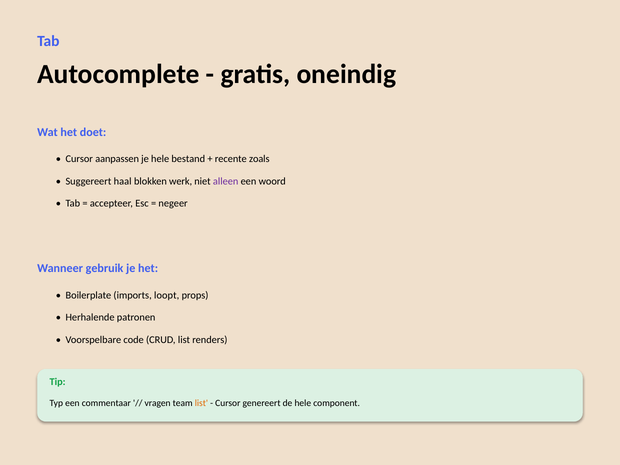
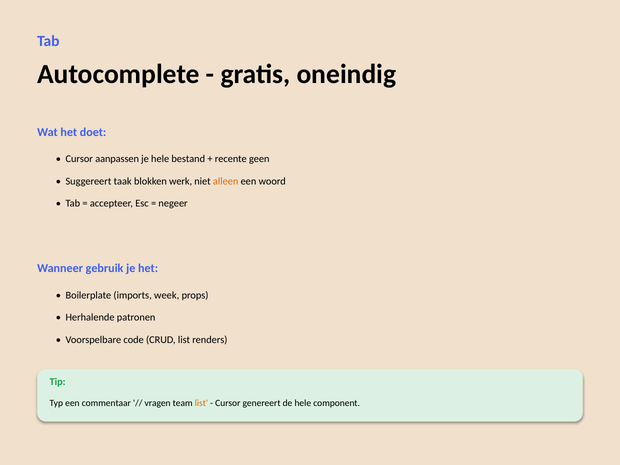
zoals: zoals -> geen (259, 159)
haal: haal -> taak (123, 181)
alleen colour: purple -> orange (226, 181)
loopt: loopt -> week (167, 295)
